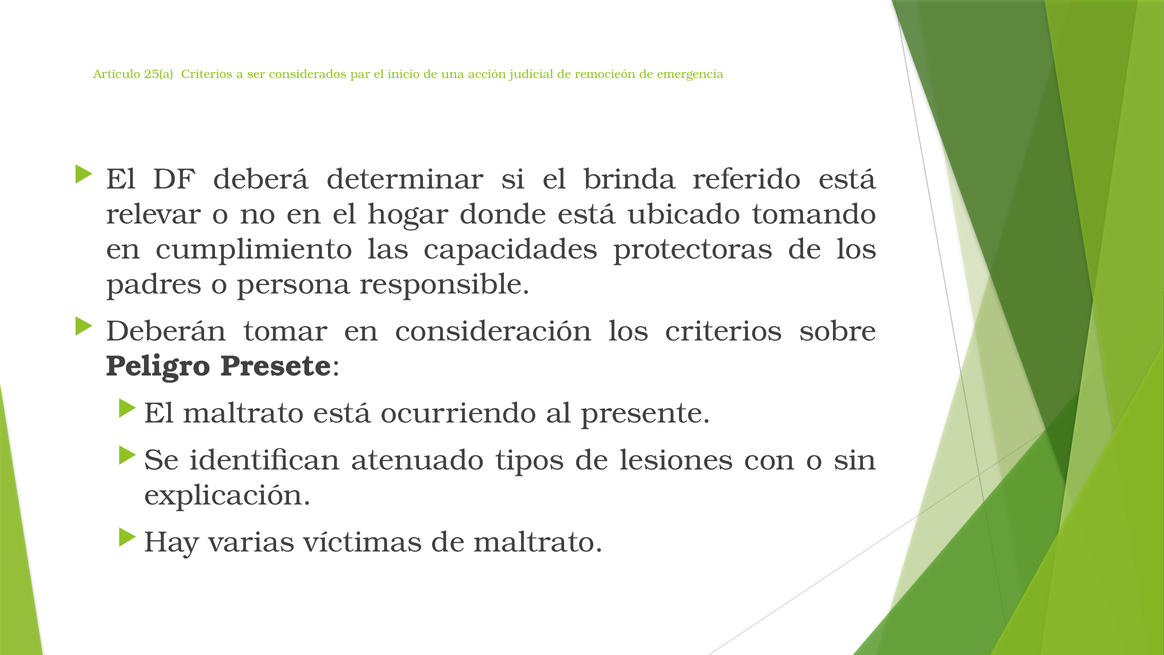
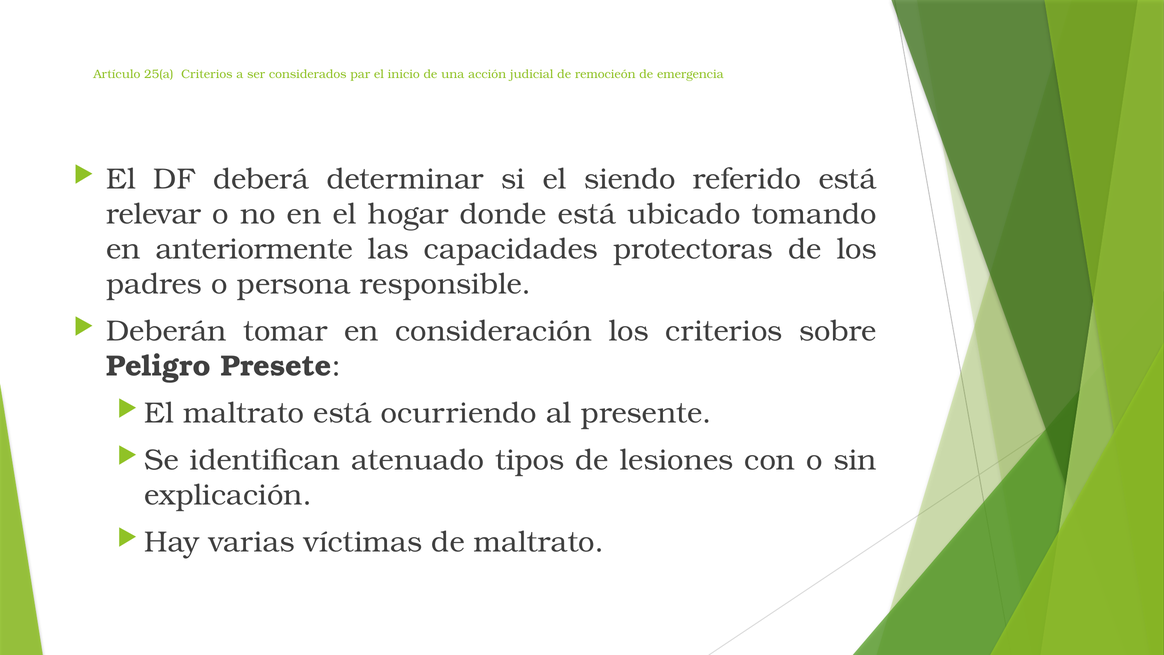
brinda: brinda -> siendo (630, 179)
cumplimiento: cumplimiento -> anteriormente (254, 249)
